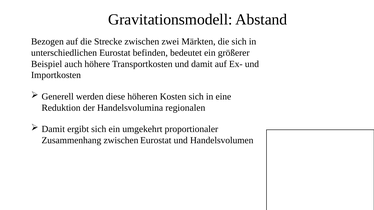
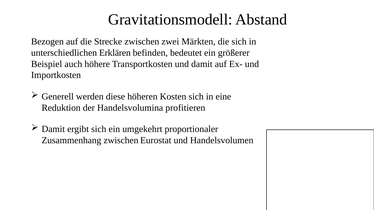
unterschiedlichen Eurostat: Eurostat -> Erklären (115, 53)
regionalen: regionalen -> profitieren (185, 108)
